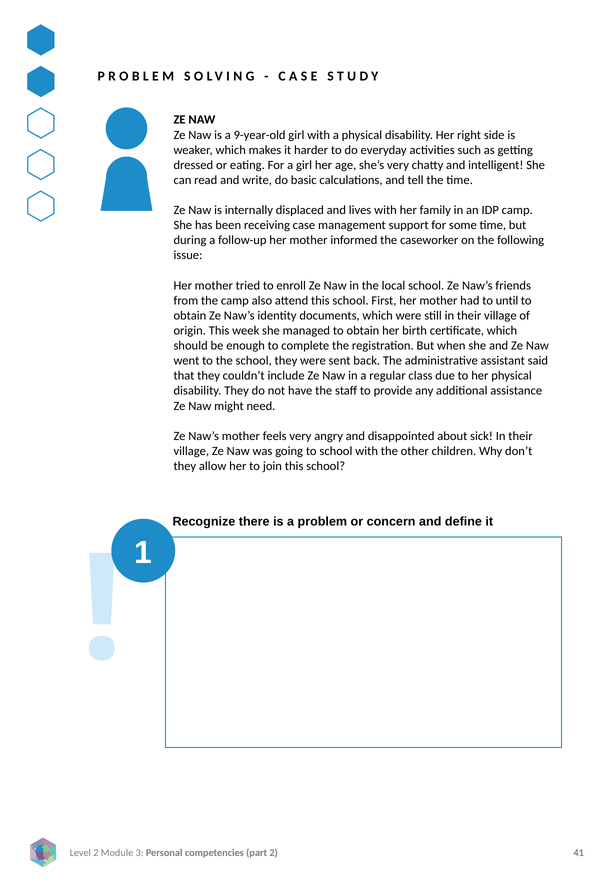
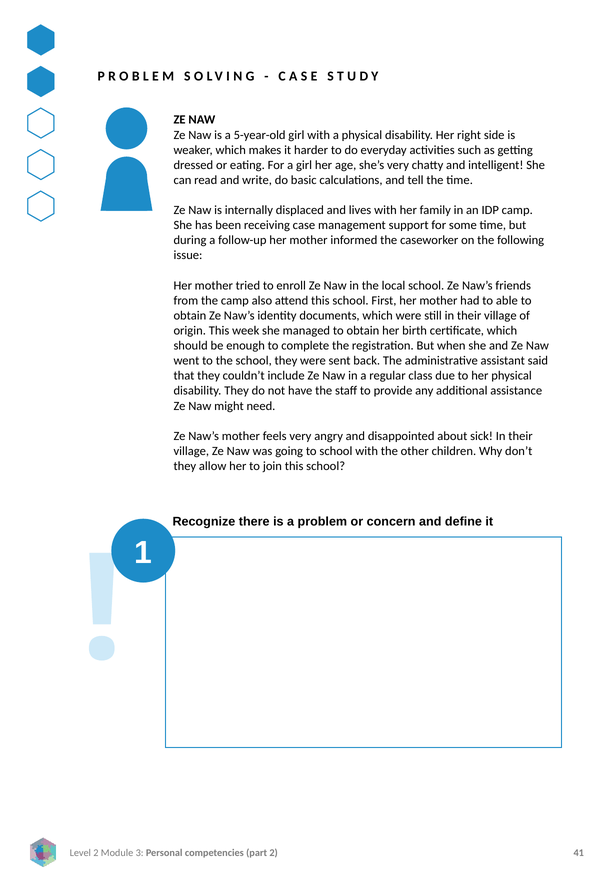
9-year-old: 9-year-old -> 5-year-old (260, 135)
until: until -> able (507, 301)
